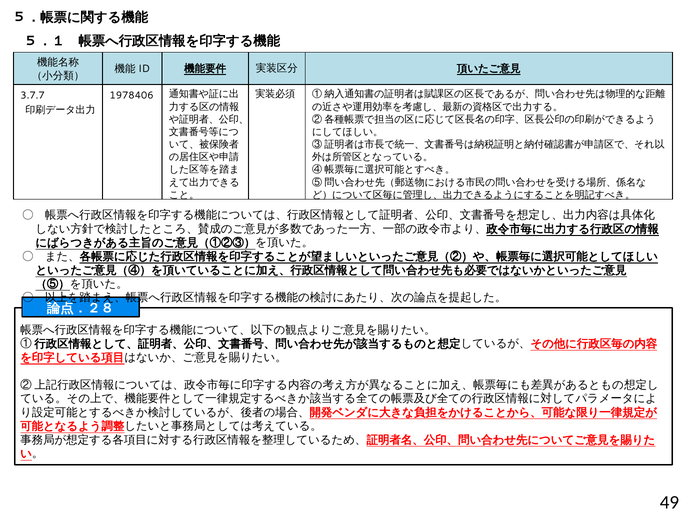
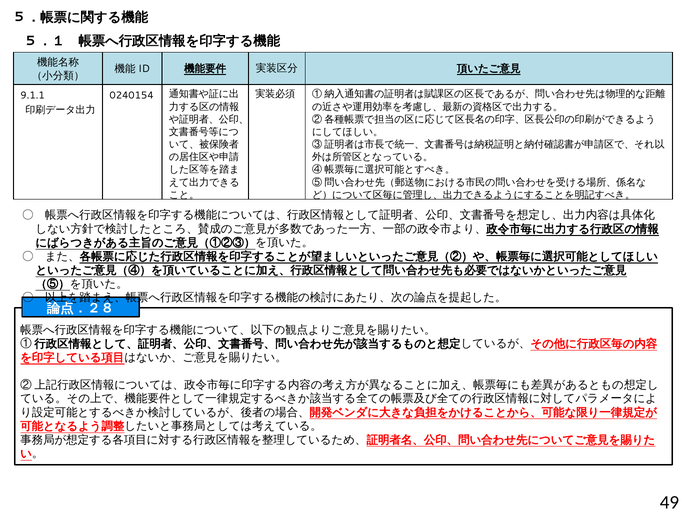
3.7.7: 3.7.7 -> 9.1.1 (33, 95)
1978406: 1978406 -> 0240154 (132, 95)
